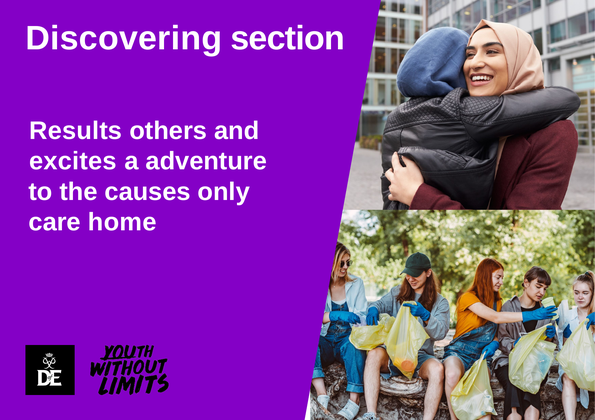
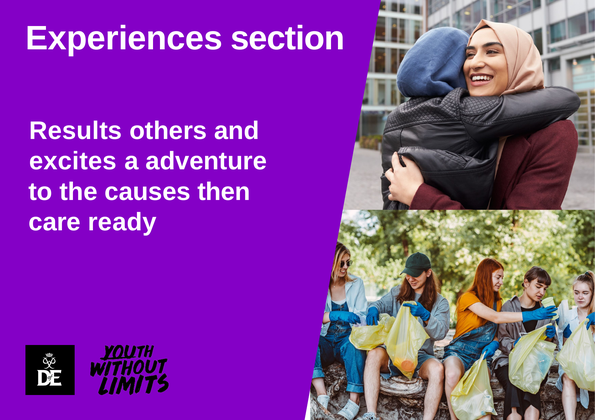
Discovering: Discovering -> Experiences (124, 38)
only: only -> then (224, 192)
home: home -> ready (122, 222)
